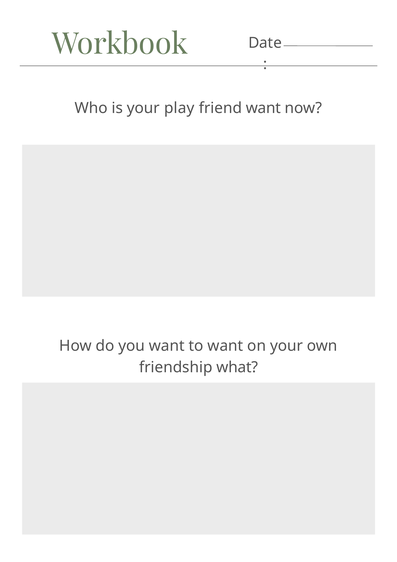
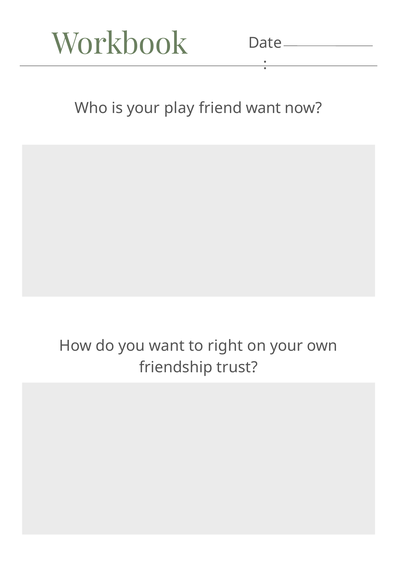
to want: want -> right (225, 346)
what: what -> trust (237, 367)
